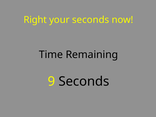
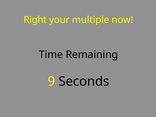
your seconds: seconds -> multiple (91, 20)
